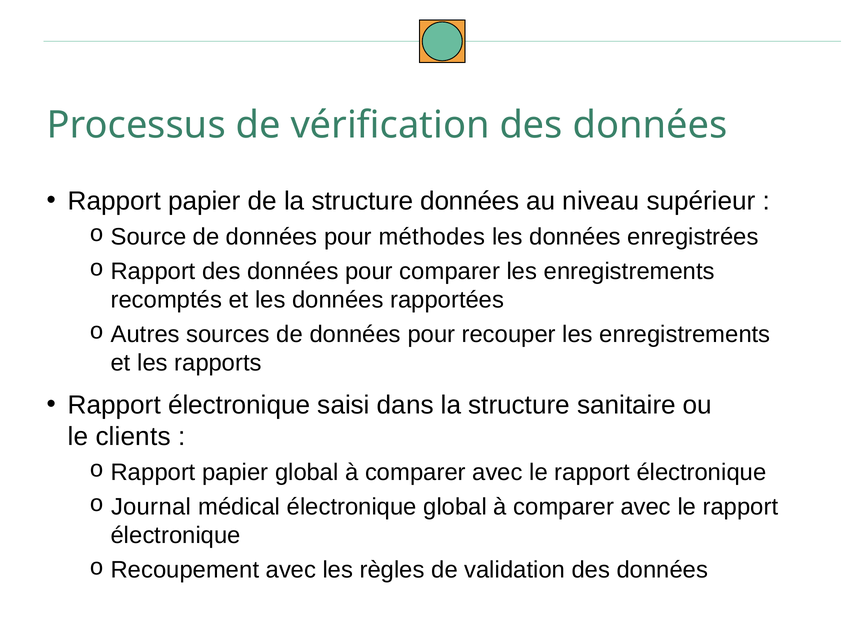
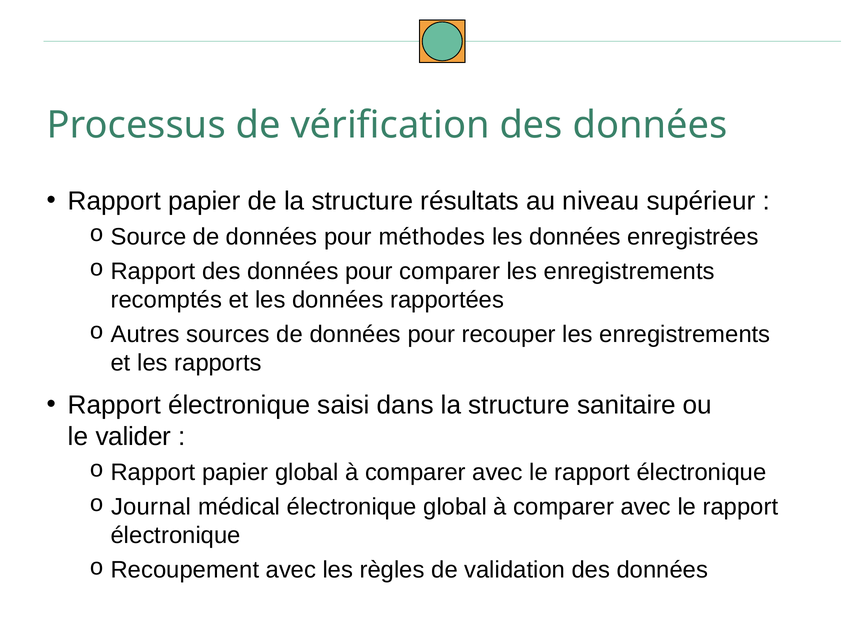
structure données: données -> résultats (470, 201)
clients: clients -> valider (133, 436)
